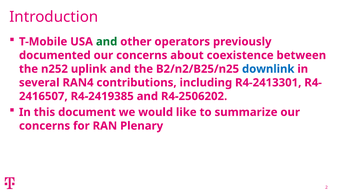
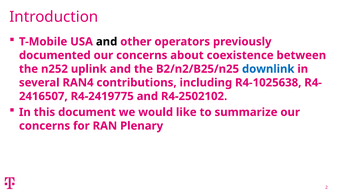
and colour: green -> black (107, 42)
R4-2413301: R4-2413301 -> R4-1025638 (268, 83)
R4-2419385: R4-2419385 -> R4-2419775 (102, 96)
R4-2506202: R4-2506202 -> R4-2502102 (194, 96)
